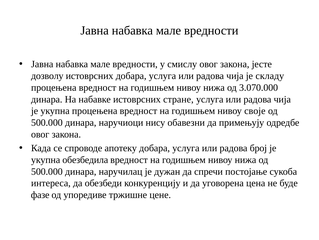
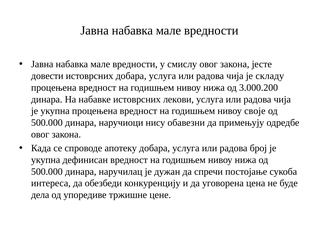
дозволу: дозволу -> довести (47, 76)
3.070.000: 3.070.000 -> 3.000.200 (259, 87)
стране: стране -> лекови (178, 99)
обезбедила: обезбедила -> дефинисан (85, 159)
фазе: фазе -> дела (40, 194)
